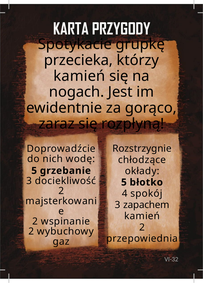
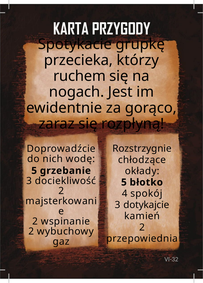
kamień: kamień -> ruchem (79, 76)
zapachem: zapachem -> dotykajcie (146, 204)
